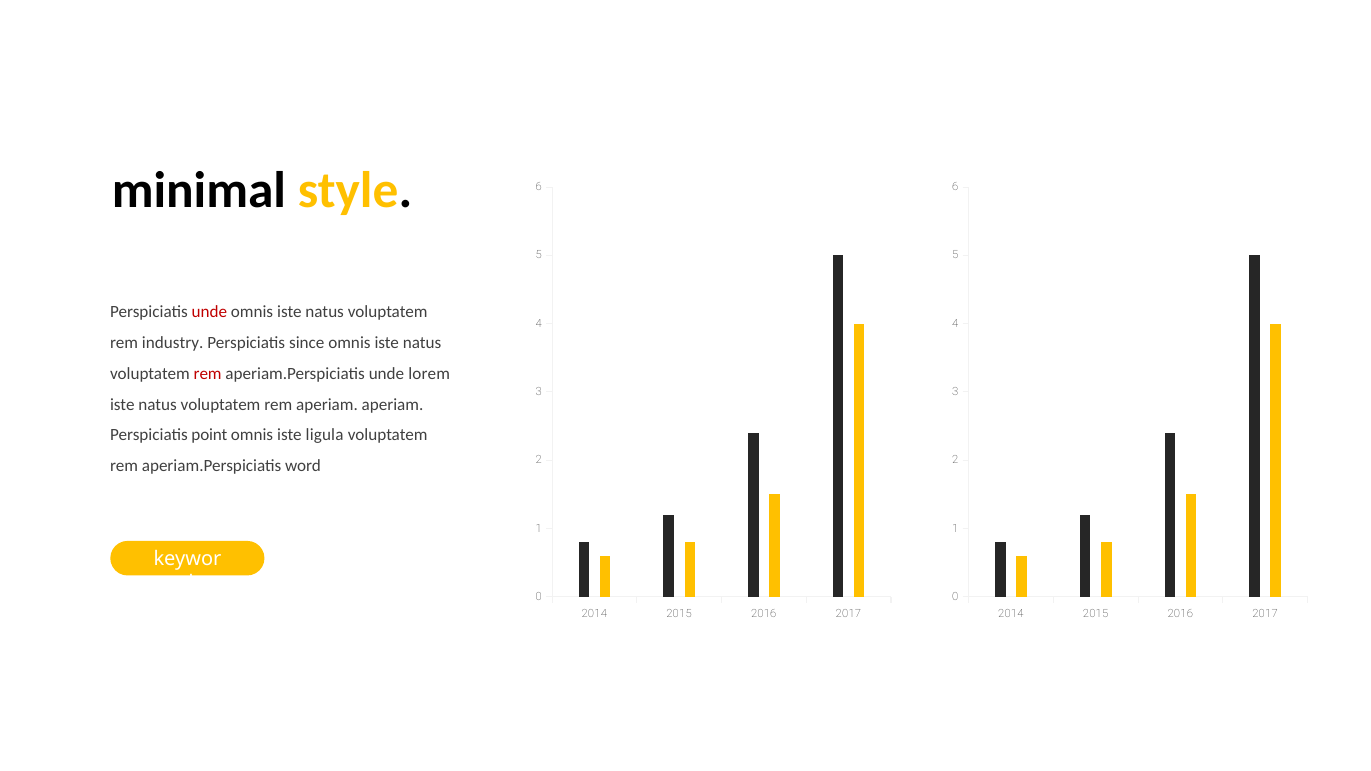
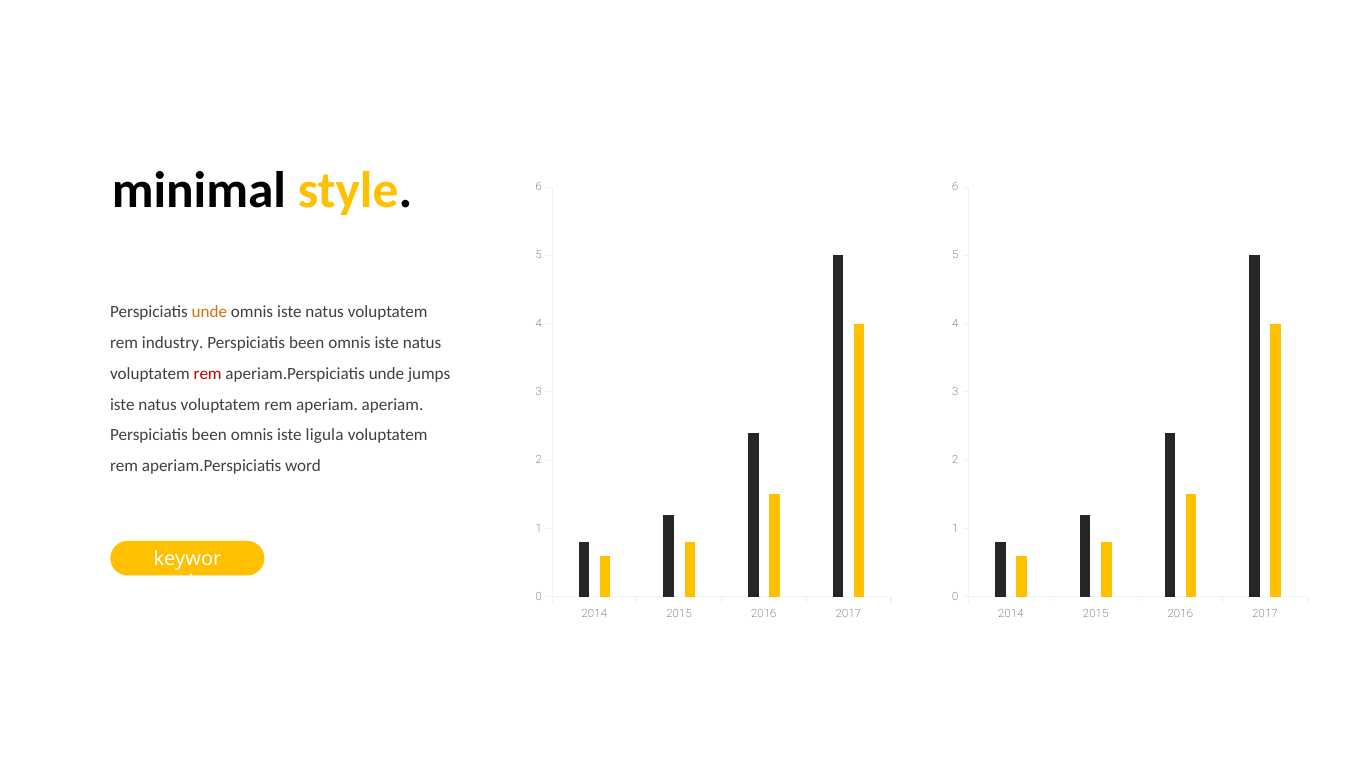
unde colour: red -> orange (209, 312)
since: since -> been (307, 343)
lorem: lorem -> jumps (429, 374)
point: point -> been (209, 435)
